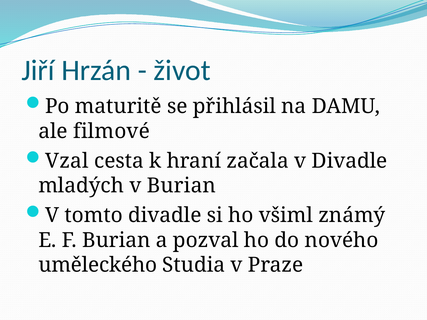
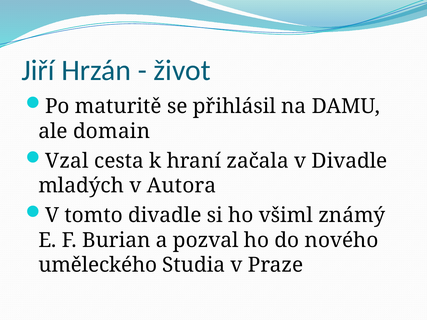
filmové: filmové -> domain (112, 131)
v Burian: Burian -> Autora (181, 186)
